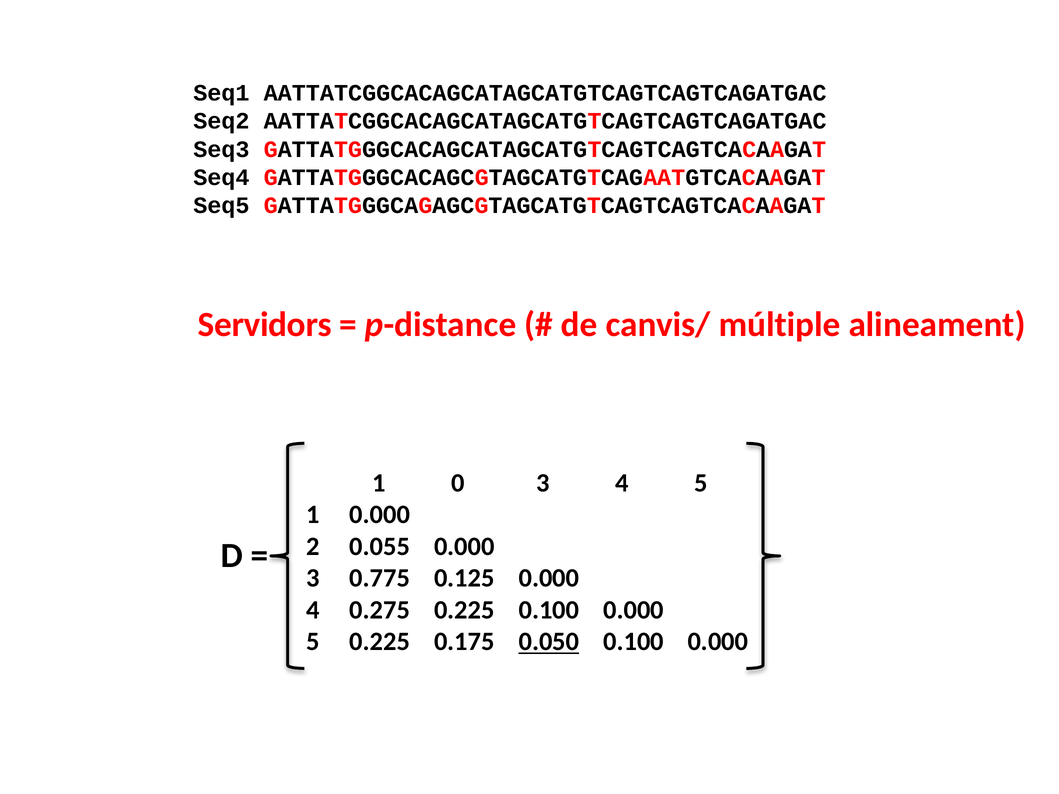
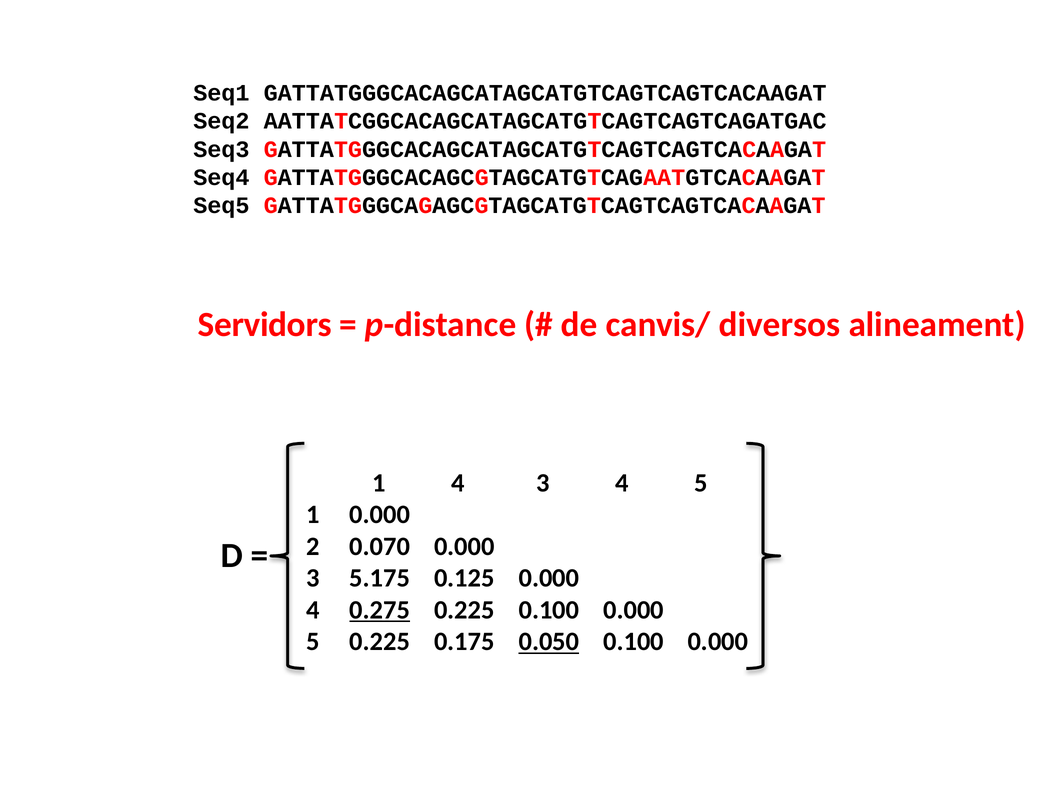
Seq1 AATTATCGGCACAGCATAGCATGTCAGTCAGTCAGATGAC: AATTATCGGCACAGCATAGCATGTCAGTCAGTCAGATGAC -> GATTATGGGCACAGCATAGCATGTCAGTCAGTCACAAGAT (545, 93)
múltiple: múltiple -> diversos (780, 325)
1 0: 0 -> 4 (458, 483)
0.055: 0.055 -> 0.070 (380, 547)
0.775: 0.775 -> 5.175 (380, 578)
0.275 underline: none -> present (380, 610)
